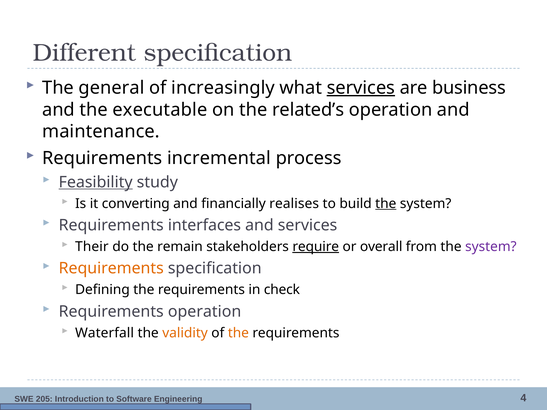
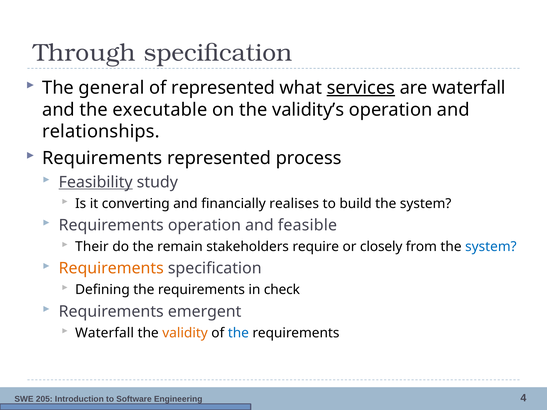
Different: Different -> Through (84, 53)
of increasingly: increasingly -> represented (223, 88)
are business: business -> waterfall (469, 88)
related’s: related’s -> validity’s (308, 110)
maintenance: maintenance -> relationships (101, 132)
Requirements incremental: incremental -> represented (219, 158)
the underline: present -> none (386, 204)
Requirements interfaces: interfaces -> operation (204, 225)
and services: services -> feasible (307, 225)
require underline: present -> none (316, 247)
overall: overall -> closely (381, 247)
system colour: purple -> blue (491, 247)
Requirements operation: operation -> emergent (205, 312)
the colour: orange -> blue (238, 333)
